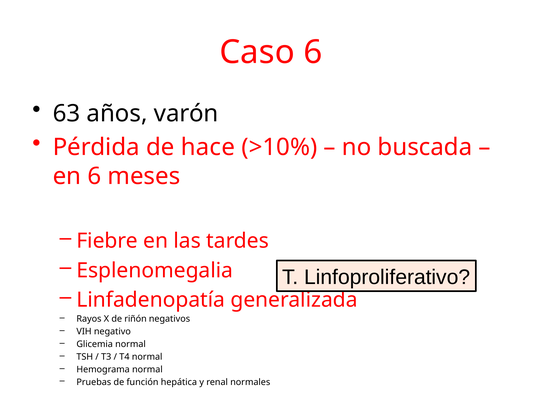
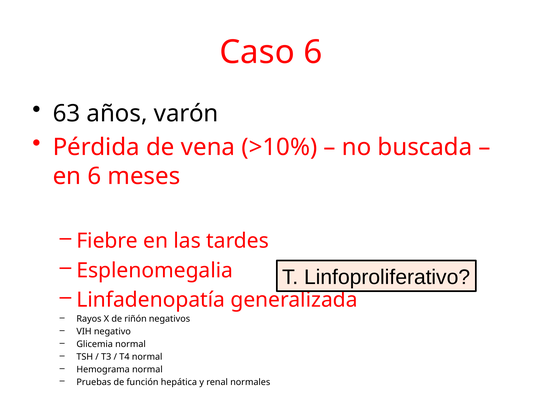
hace: hace -> vena (208, 147)
